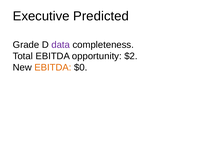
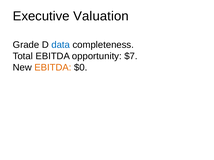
Predicted: Predicted -> Valuation (101, 16)
data colour: purple -> blue (61, 45)
$2: $2 -> $7 (131, 56)
